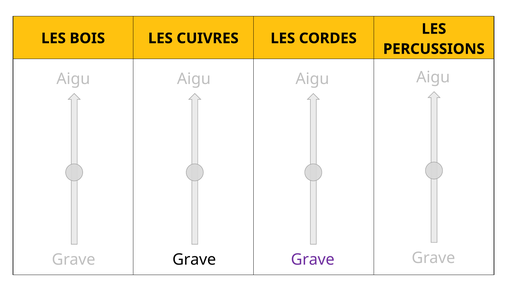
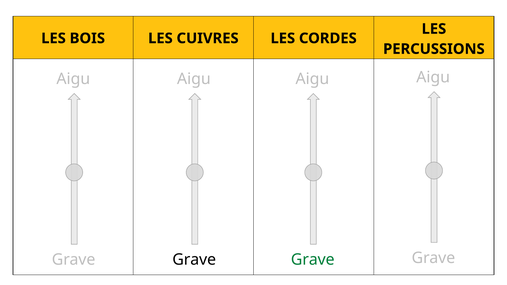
Grave colour: purple -> green (313, 260)
